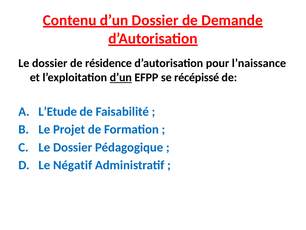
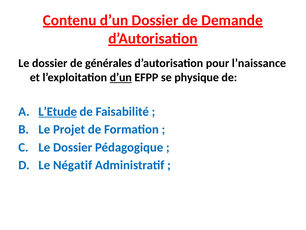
résidence: résidence -> générales (108, 63)
récépissé: récépissé -> physique (197, 77)
L’Etude underline: none -> present (58, 111)
